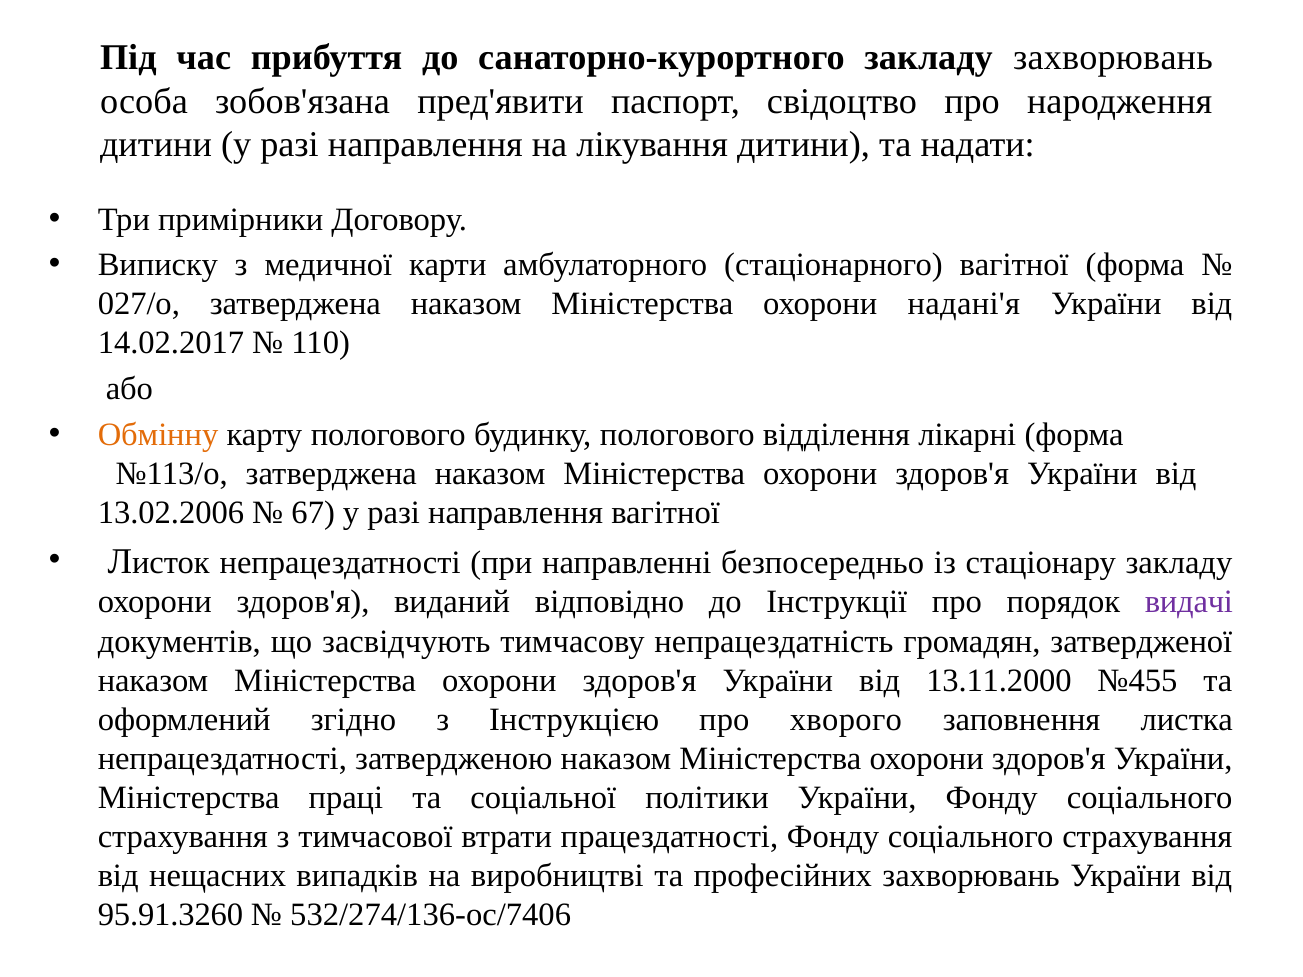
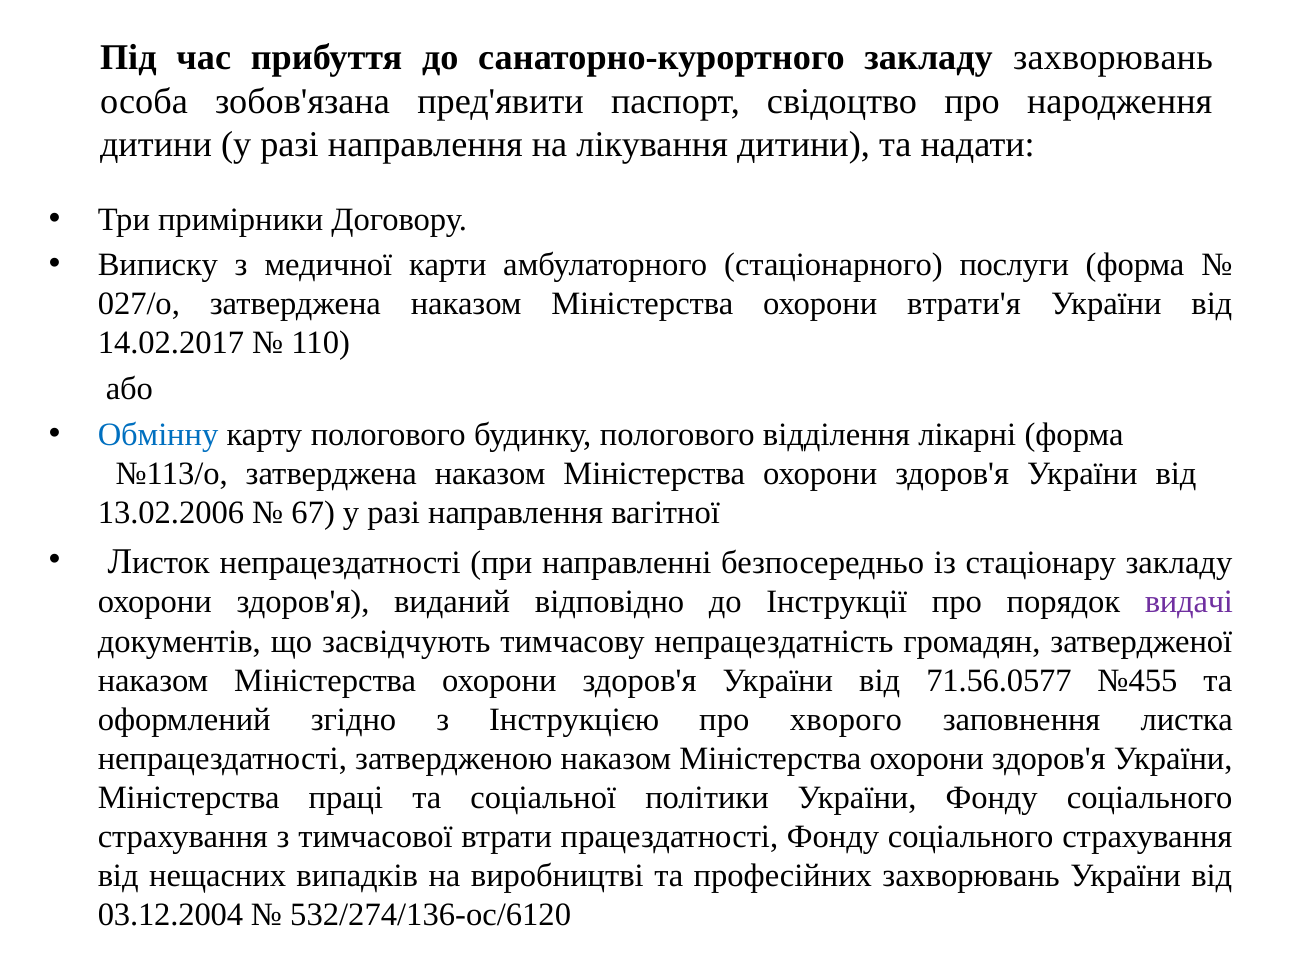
стаціонарного вагітної: вагітної -> послуги (1014, 265)
надані'я: надані'я -> втрати'я (964, 304)
Обмінну colour: orange -> blue (158, 434)
13.11.2000: 13.11.2000 -> 71.56.0577 (999, 681)
95.91.3260: 95.91.3260 -> 03.12.2004 (170, 915)
532/274/136-ос/7406: 532/274/136-ос/7406 -> 532/274/136-ос/6120 (431, 915)
